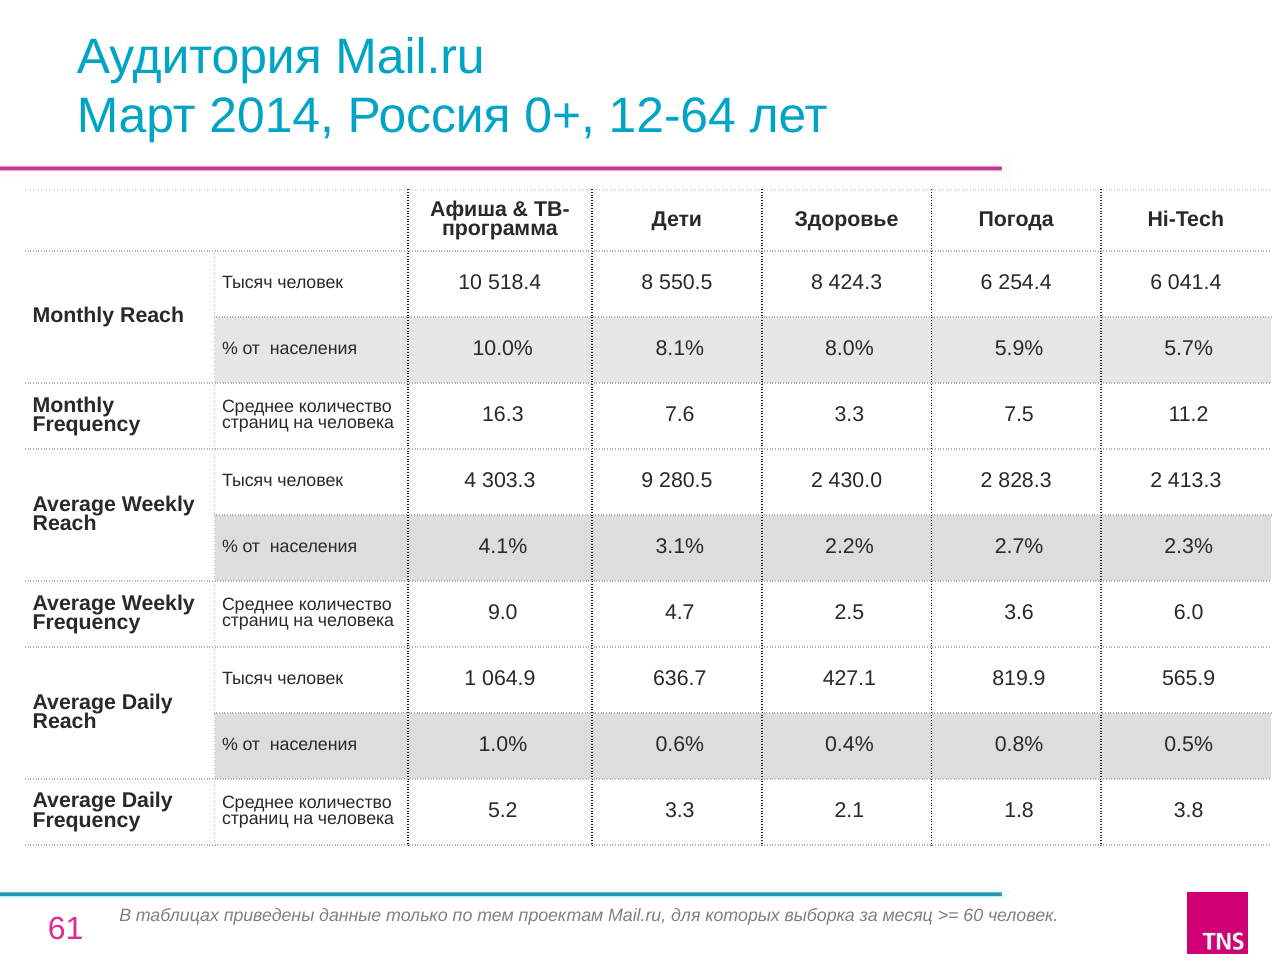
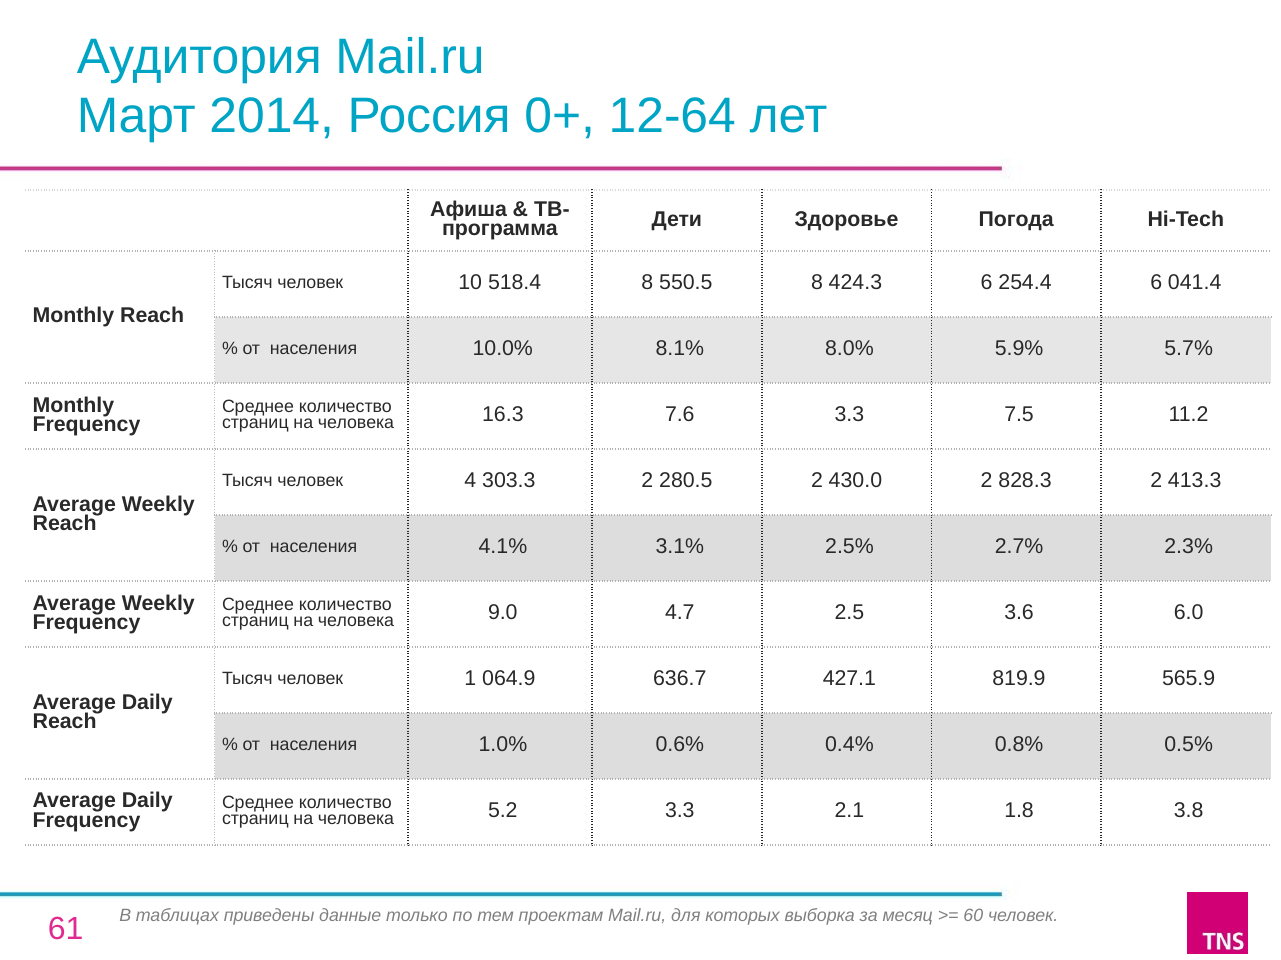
303.3 9: 9 -> 2 (647, 481)
2.2%: 2.2% -> 2.5% (850, 547)
